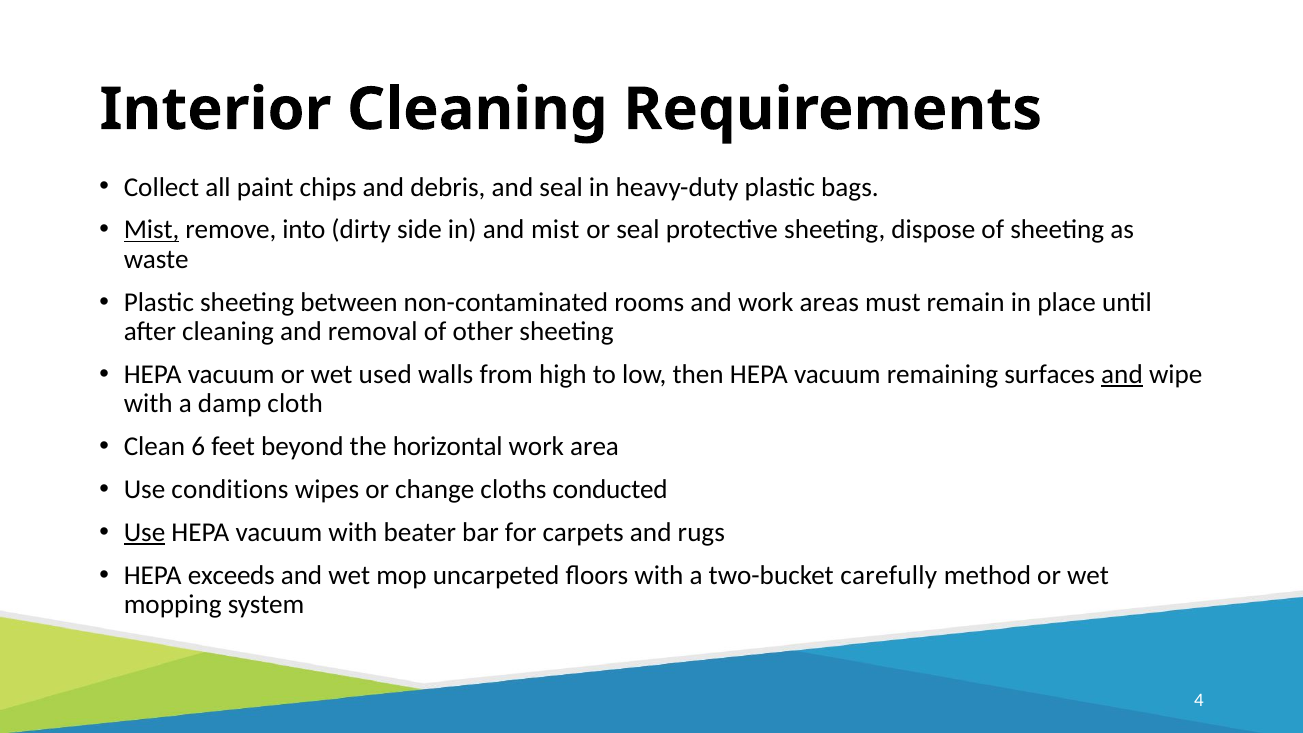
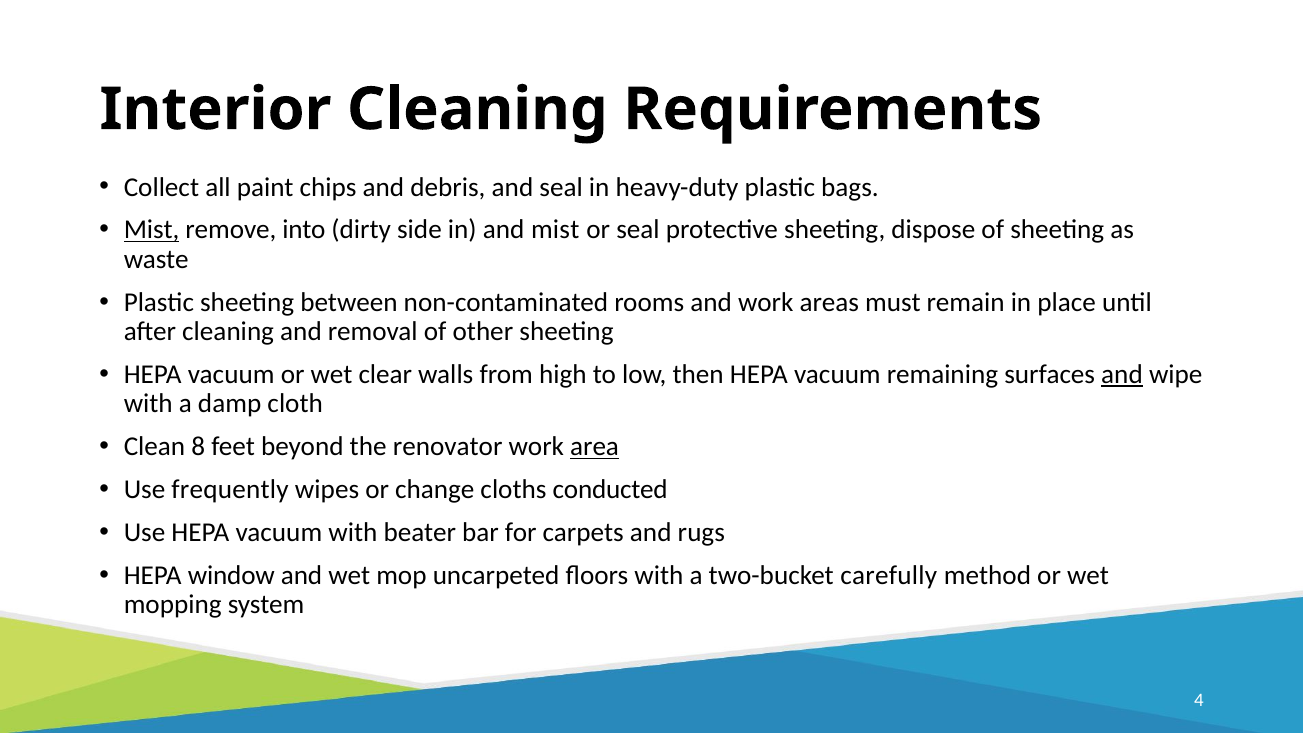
used: used -> clear (385, 374)
6: 6 -> 8 (198, 447)
horizontal: horizontal -> renovator (448, 447)
area underline: none -> present (595, 447)
conditions: conditions -> frequently (230, 490)
Use underline: present -> none (145, 532)
exceeds: exceeds -> window (231, 575)
